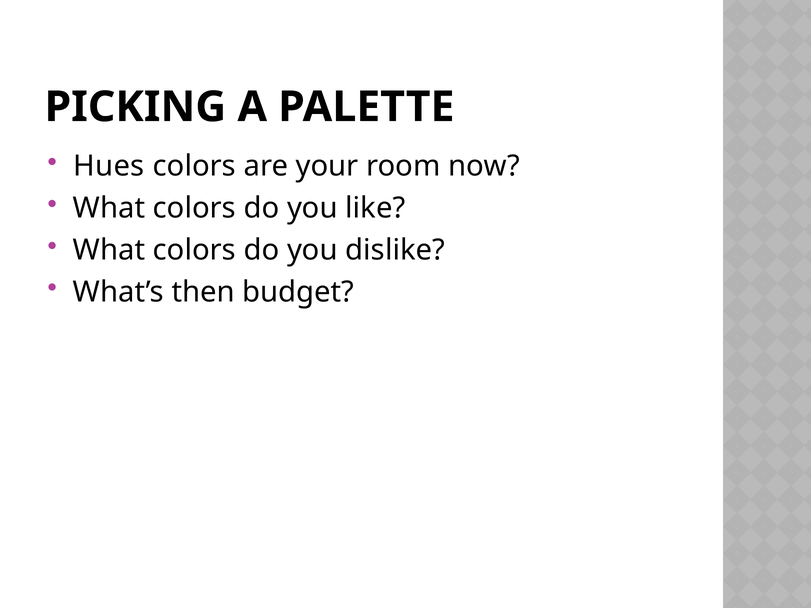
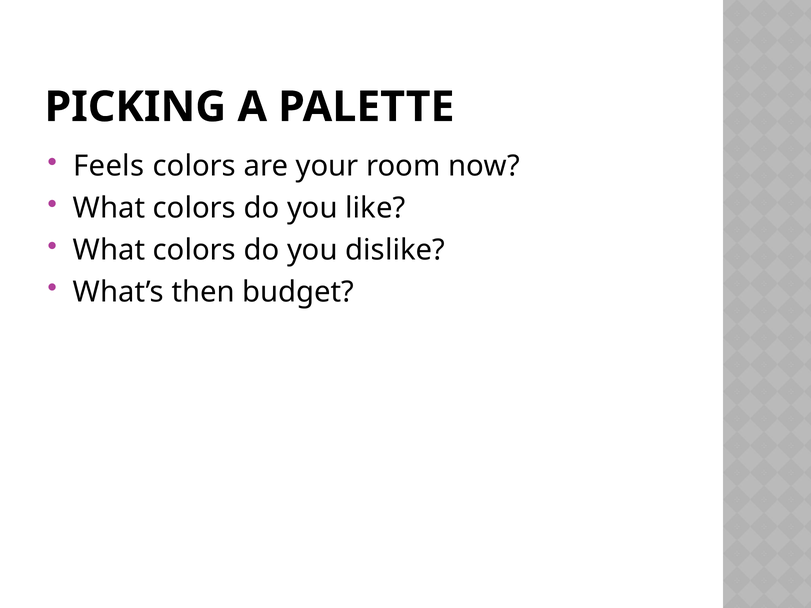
Hues: Hues -> Feels (109, 166)
